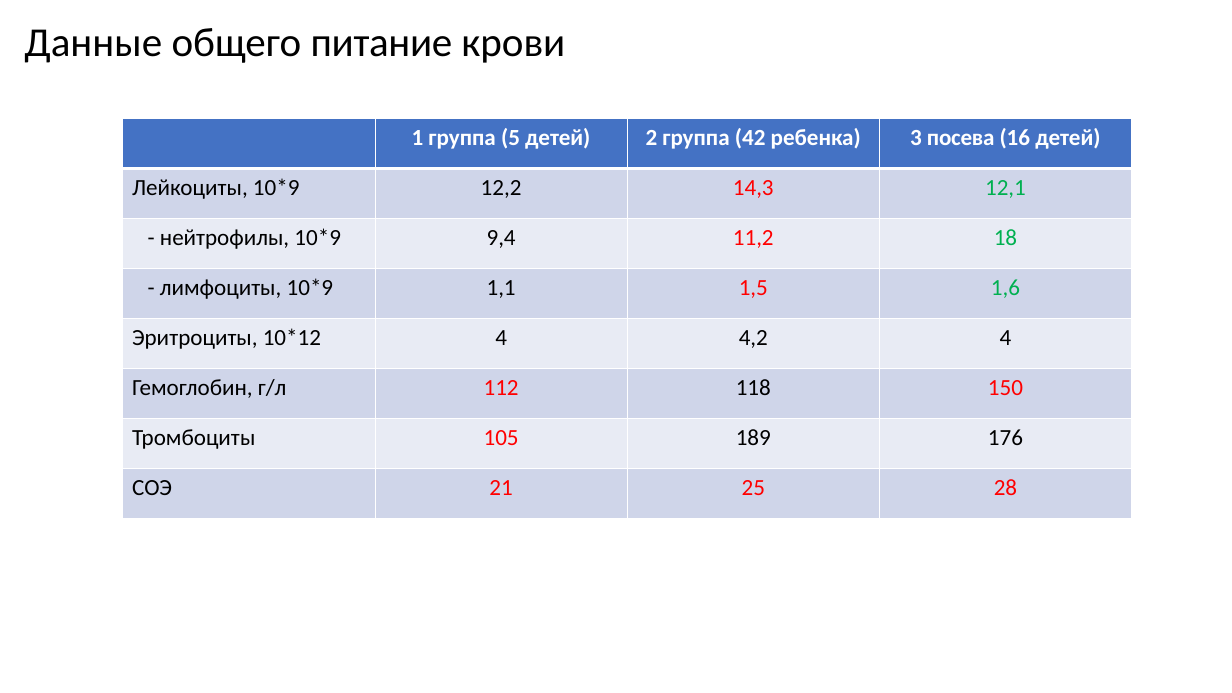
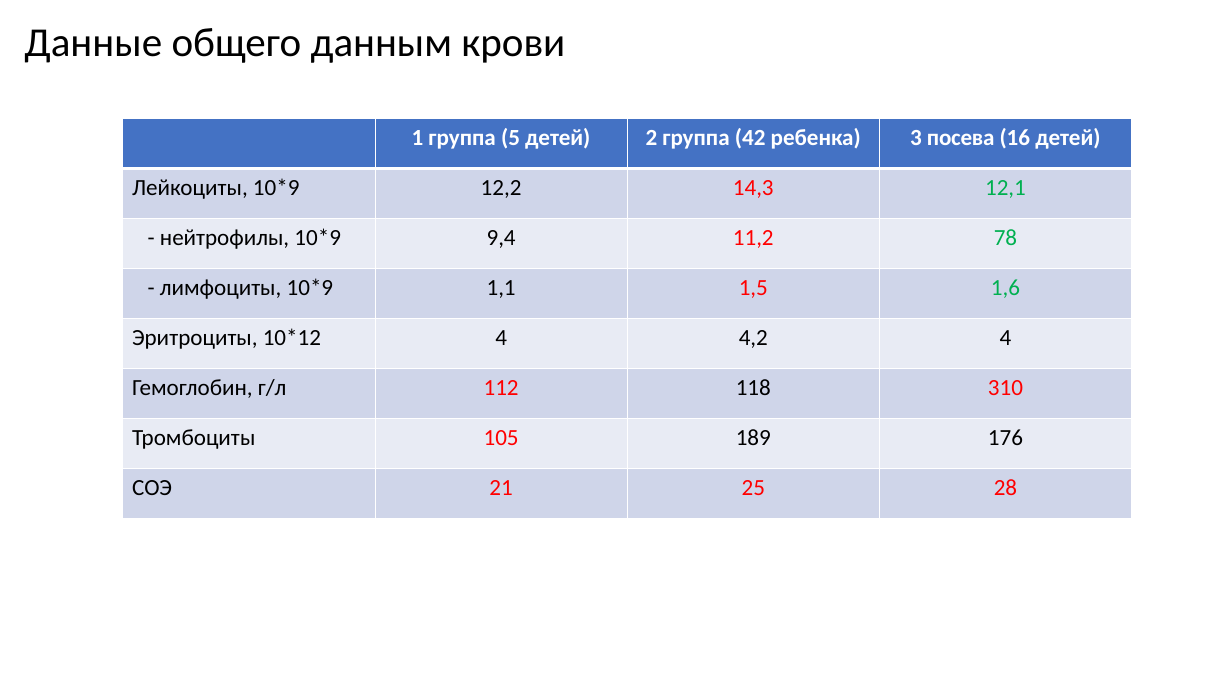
питание: питание -> данным (381, 43)
18: 18 -> 78 (1005, 238)
150: 150 -> 310 (1005, 388)
